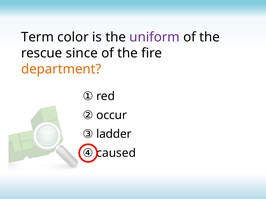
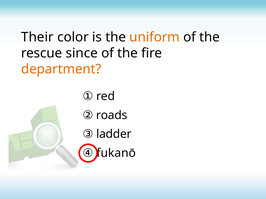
Term: Term -> Their (37, 37)
uniform colour: purple -> orange (155, 37)
occur: occur -> roads (112, 115)
caused: caused -> fukanō (116, 153)
